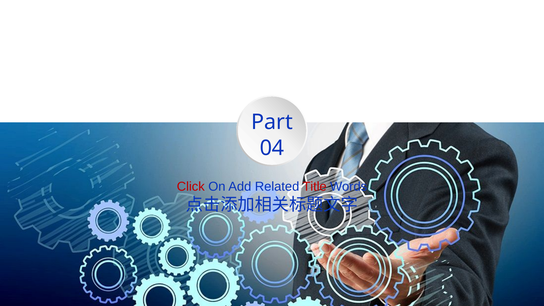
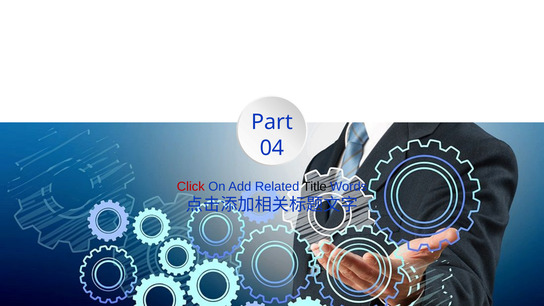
Title colour: red -> black (315, 186)
